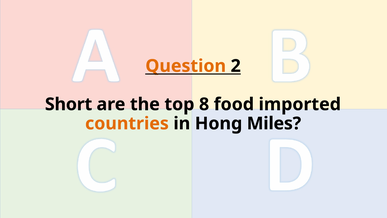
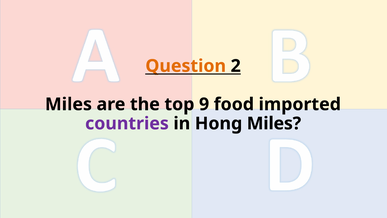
Short: Short -> Miles (68, 104)
8: 8 -> 9 (204, 104)
countries colour: orange -> purple (127, 123)
